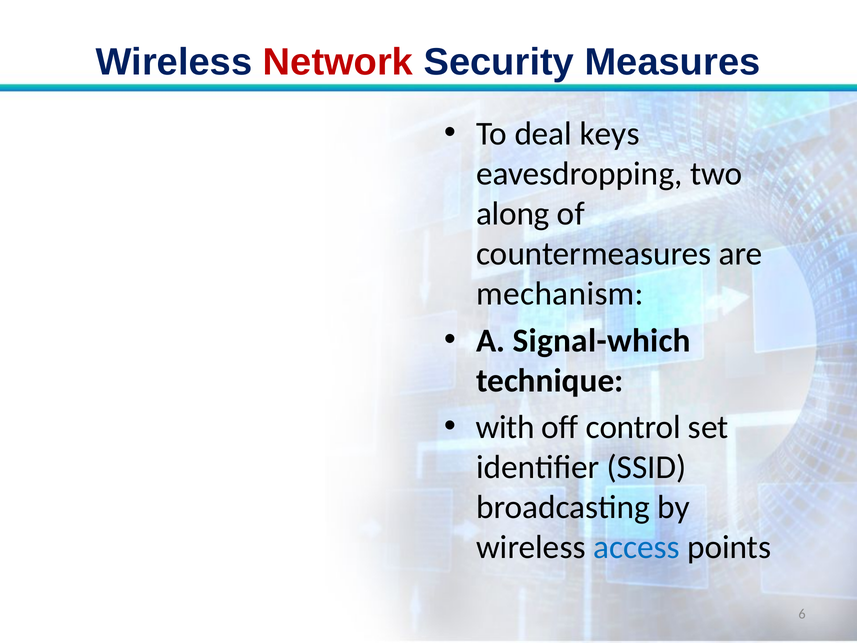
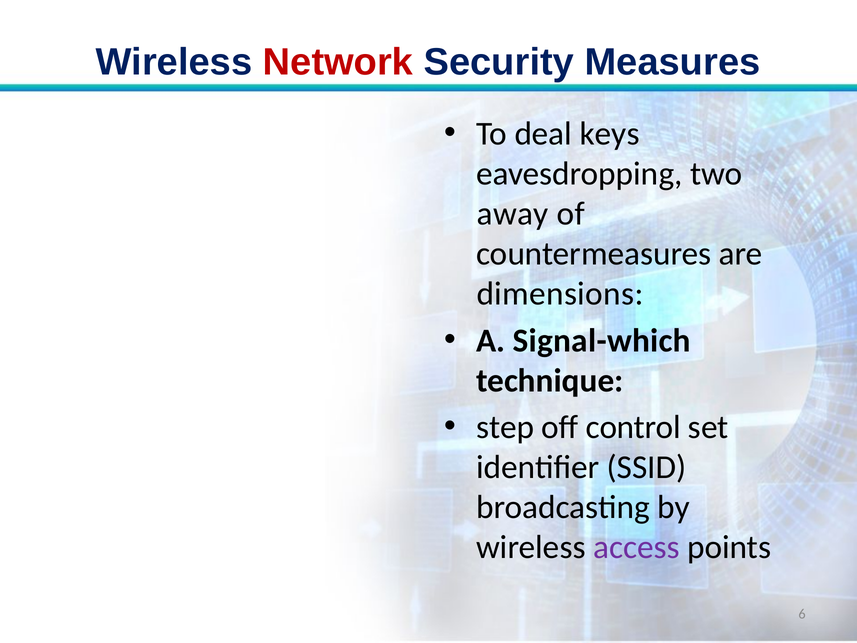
along: along -> away (513, 214)
mechanism: mechanism -> dimensions (560, 294)
with: with -> step (505, 427)
access colour: blue -> purple (636, 547)
